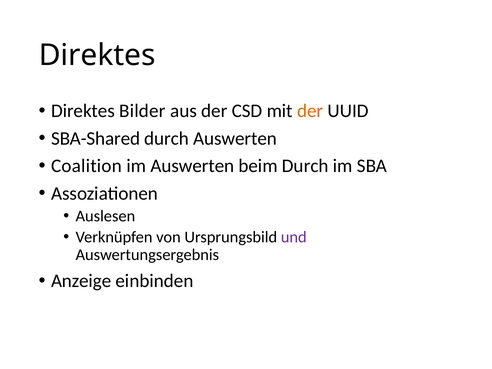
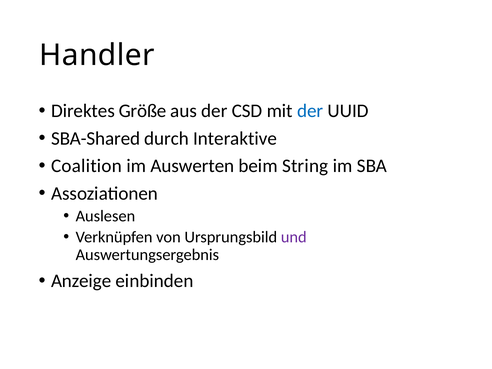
Direktes: Direktes -> Handler (97, 55)
Bilder: Bilder -> Größe (143, 111)
der colour: orange -> blue (310, 111)
durch Auswerten: Auswerten -> Interaktive (235, 138)
beim Durch: Durch -> String (305, 166)
